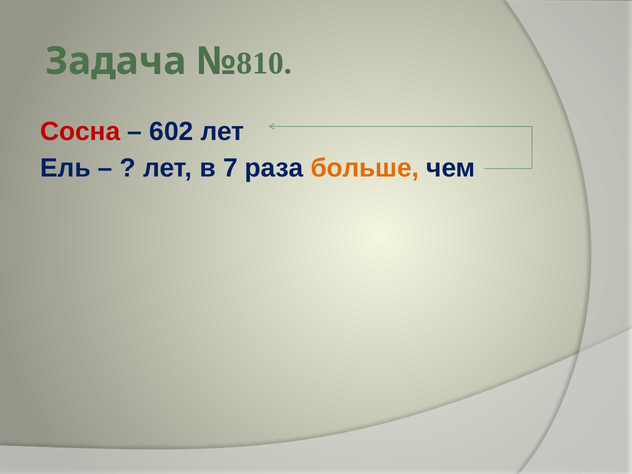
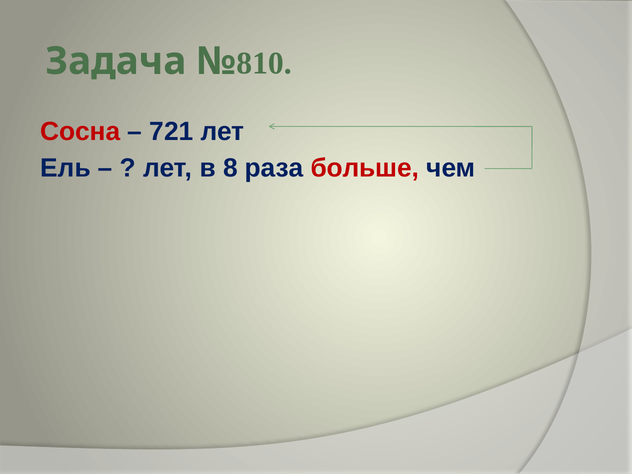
602: 602 -> 721 (171, 131)
7: 7 -> 8 (230, 168)
больше colour: orange -> red (365, 168)
